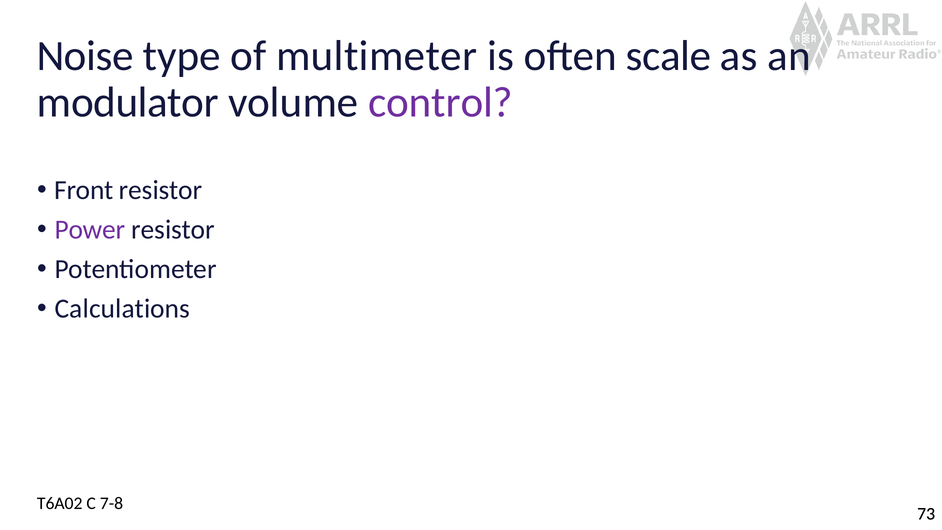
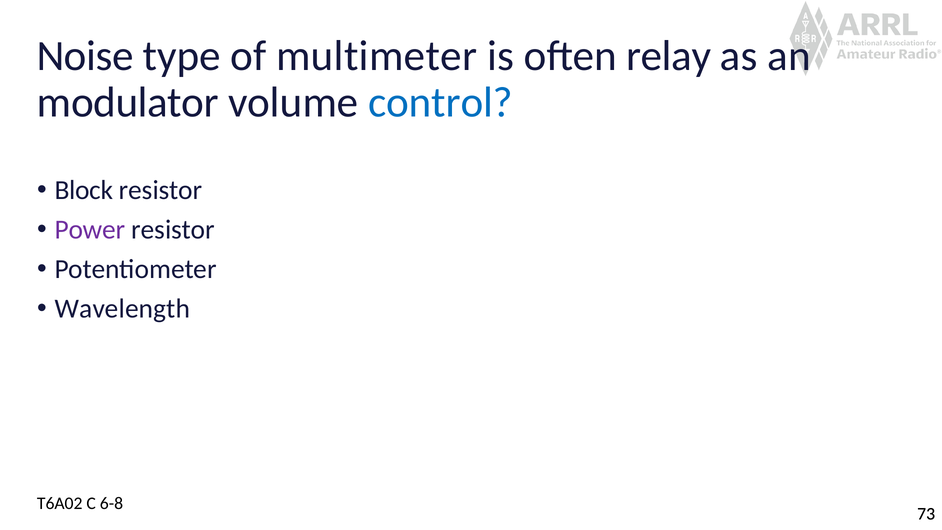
scale: scale -> relay (669, 56)
control colour: purple -> blue (441, 102)
Front: Front -> Block (84, 190)
Calculations: Calculations -> Wavelength (122, 309)
7-8: 7-8 -> 6-8 (112, 503)
